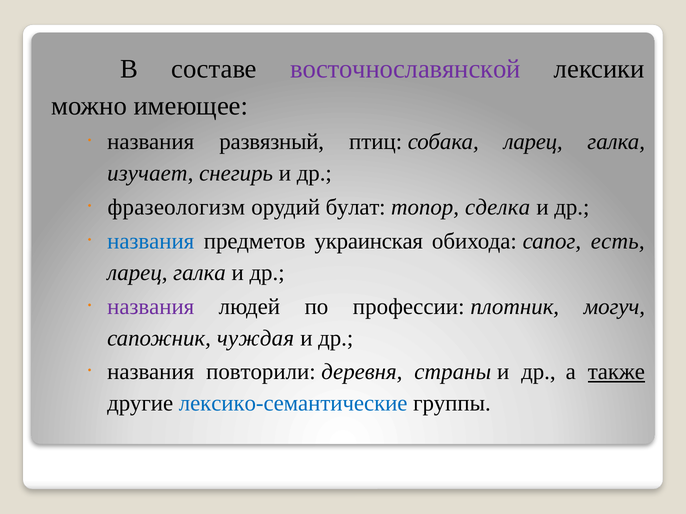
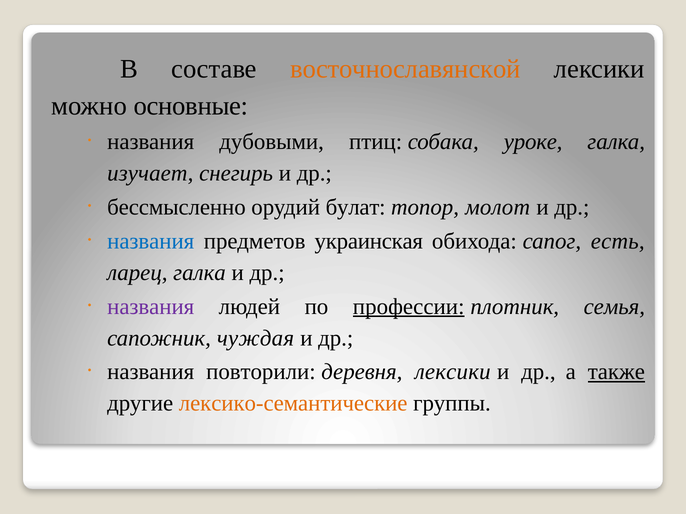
восточнославянской colour: purple -> orange (405, 69)
имеющее: имеющее -> основные (191, 106)
развязный: развязный -> дубовыми (272, 142)
собака ларец: ларец -> уроке (533, 142)
фразеологизм: фразеологизм -> бессмысленно (176, 207)
сделка: сделка -> молот (498, 207)
профессии underline: none -> present (409, 307)
могуч: могуч -> семья (614, 307)
деревня страны: страны -> лексики (453, 372)
лексико-семантические colour: blue -> orange (293, 404)
